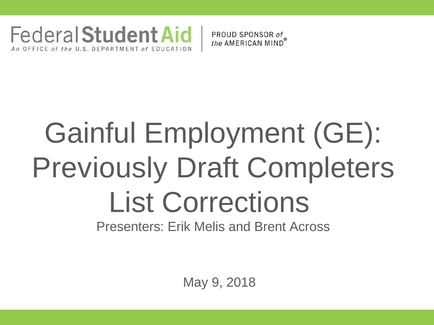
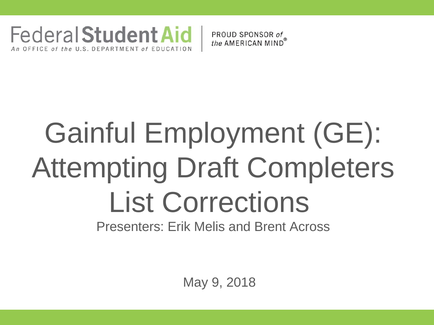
Previously: Previously -> Attempting (100, 168)
